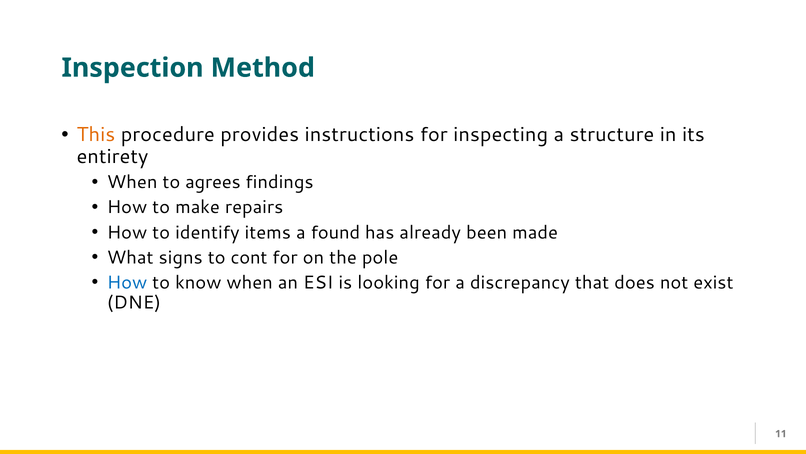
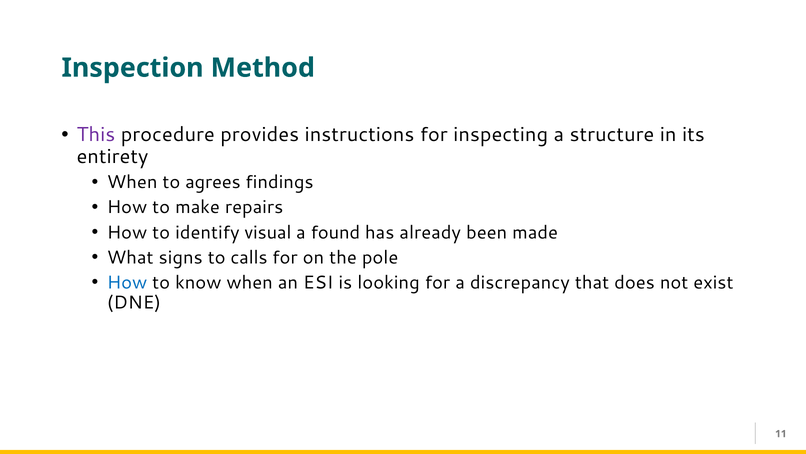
This colour: orange -> purple (96, 134)
items: items -> visual (268, 232)
cont: cont -> calls (249, 257)
